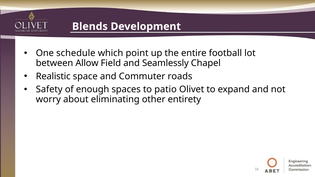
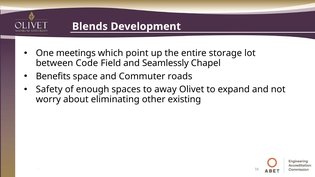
schedule: schedule -> meetings (76, 53)
football: football -> storage (225, 53)
Allow: Allow -> Code (87, 63)
Realistic: Realistic -> Benefits (53, 76)
patio: patio -> away (166, 90)
entirety: entirety -> existing (184, 99)
